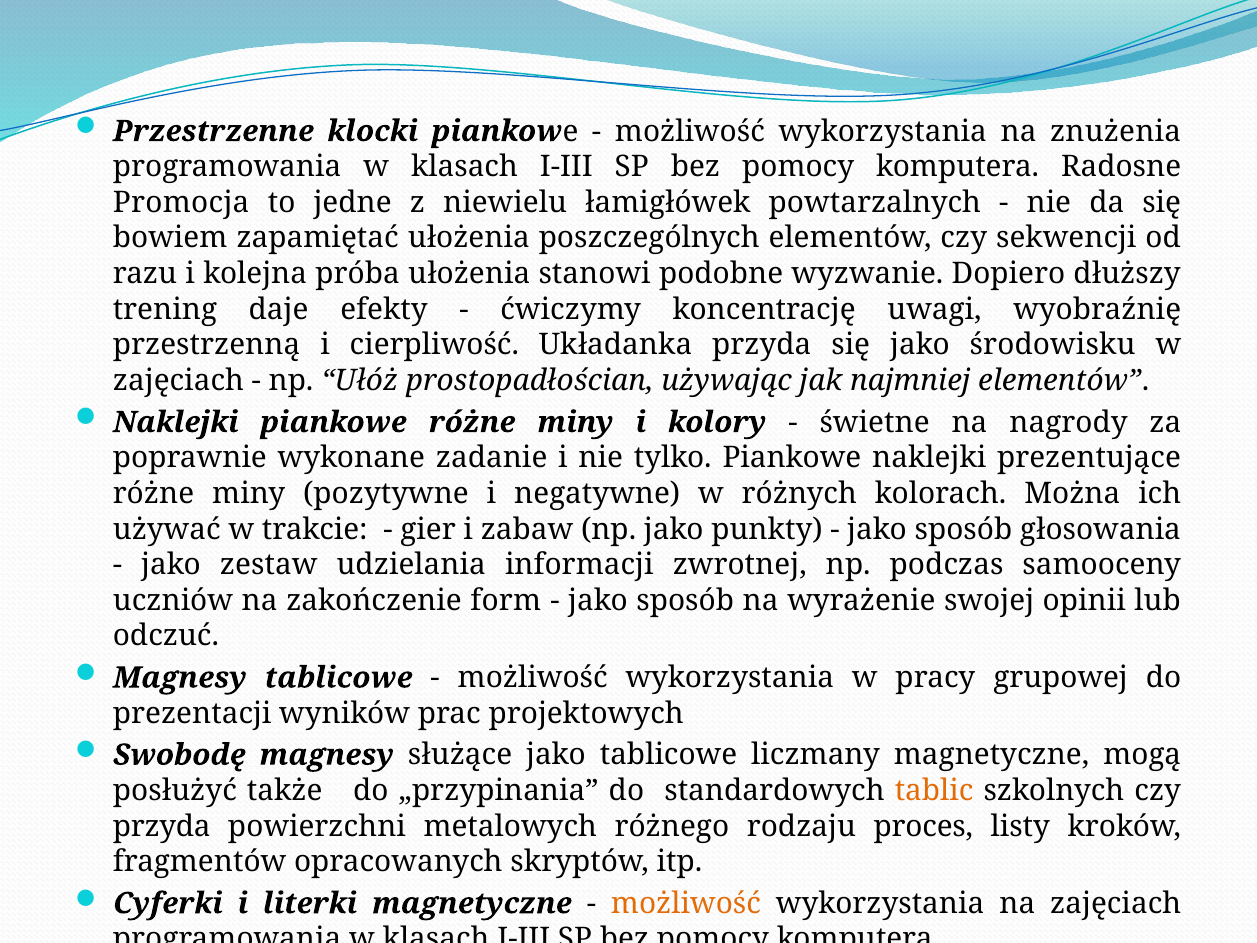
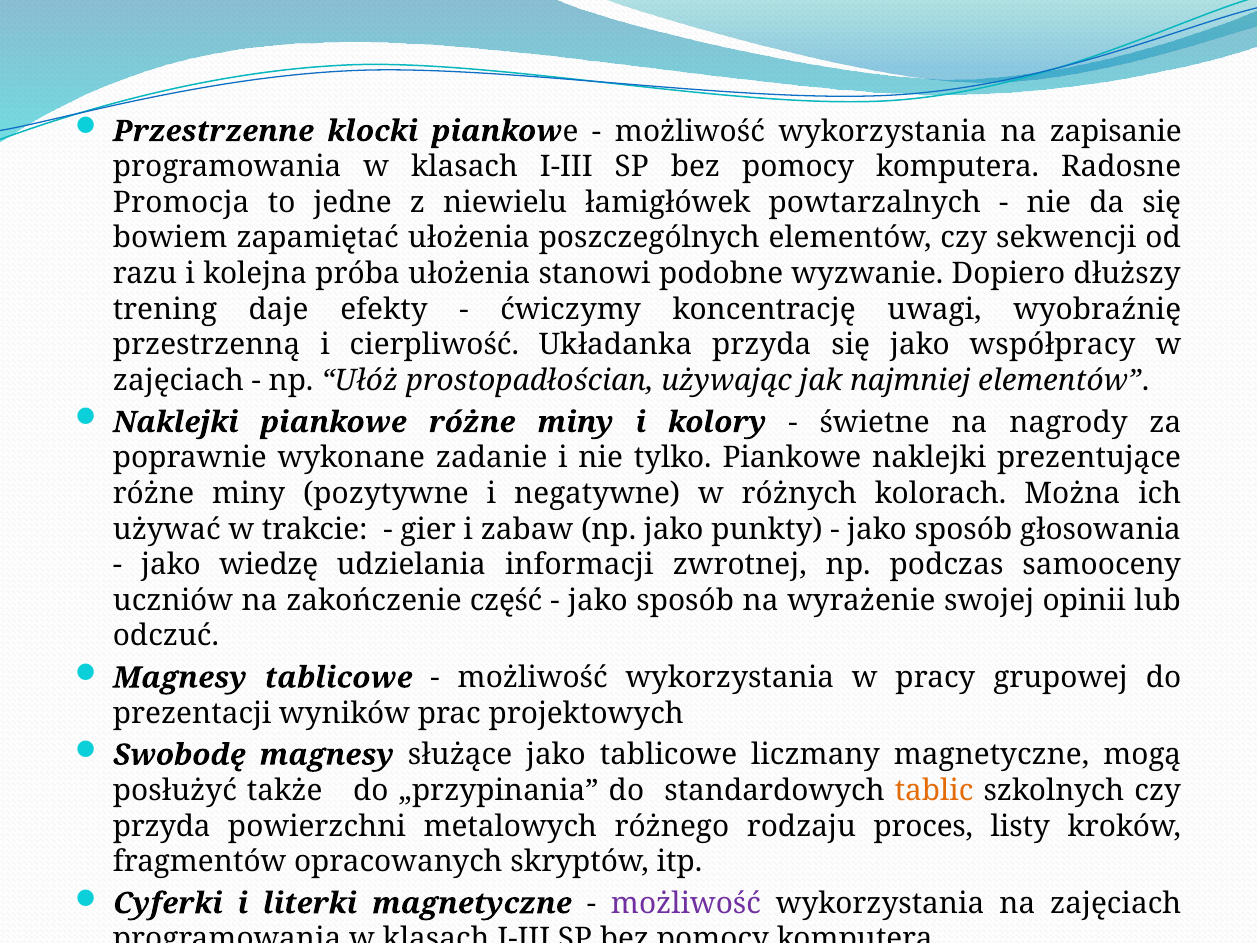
znużenia: znużenia -> zapisanie (1116, 131)
środowisku: środowisku -> współpracy (1053, 345)
zestaw: zestaw -> wiedzę (269, 565)
form: form -> część (506, 600)
możliwość colour: orange -> purple (686, 903)
